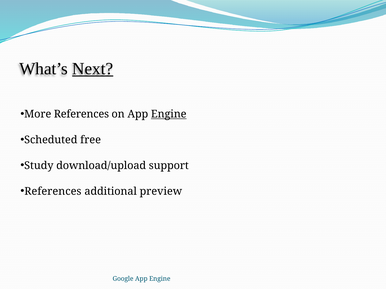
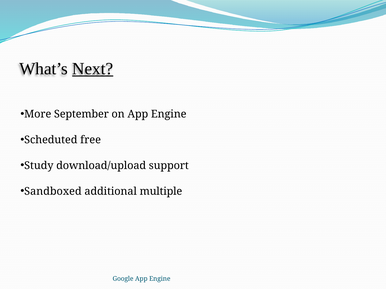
More References: References -> September (81, 114)
Engine underline: present -> none (169, 114)
References: References -> Sandboxed (53, 192)
preview: preview -> multiple (161, 192)
